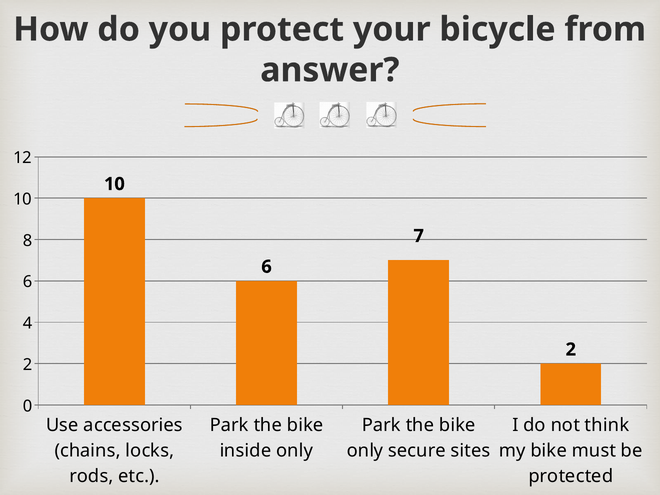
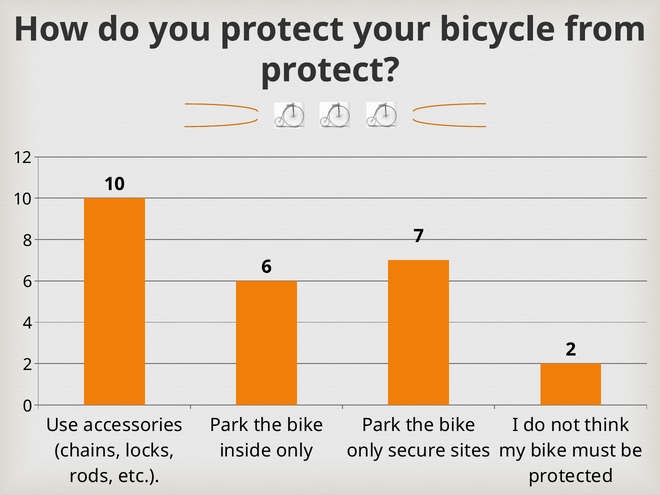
answer: answer -> protect (330, 70)
